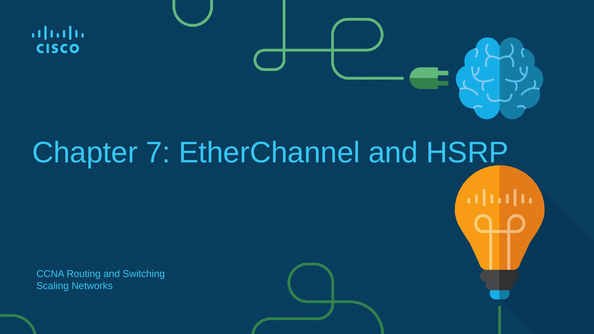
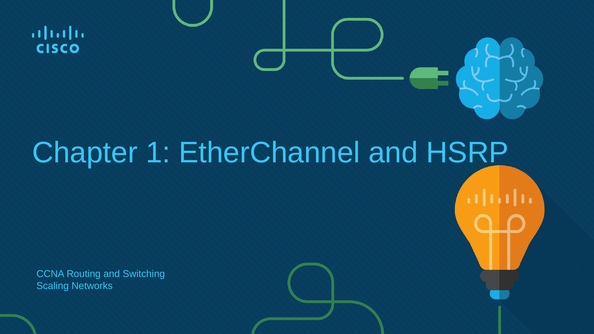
7: 7 -> 1 (158, 153)
